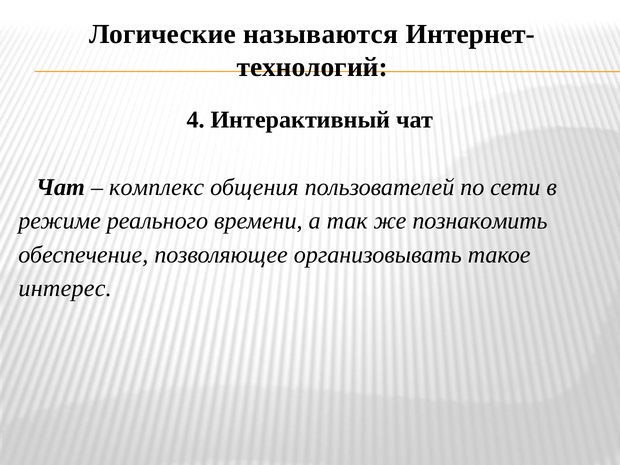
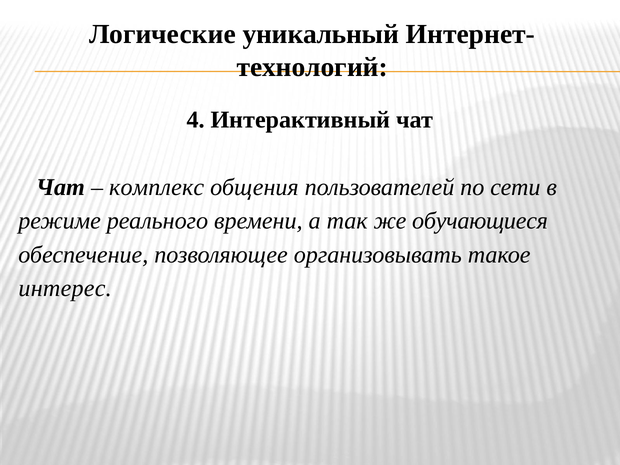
называются: называются -> уникальный (321, 34)
познакомить: познакомить -> обучающиеся (480, 221)
